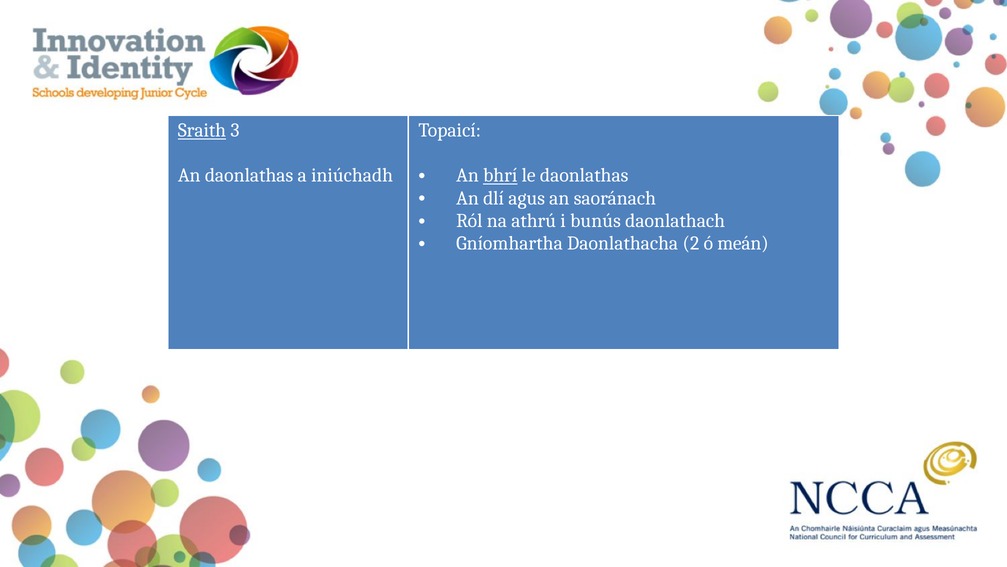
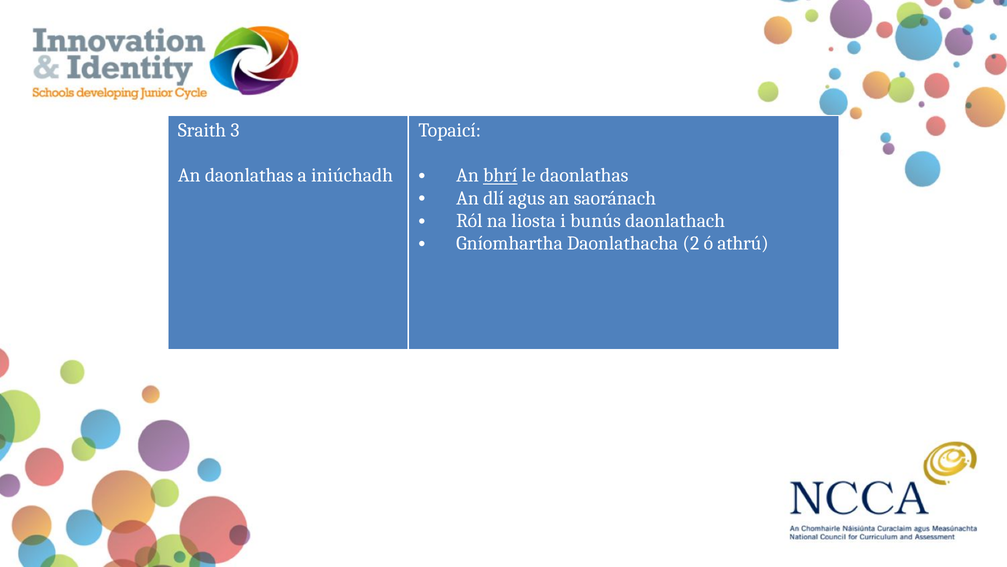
Sraith underline: present -> none (202, 130)
athrú: athrú -> liosta (534, 220)
meán: meán -> athrú (743, 243)
